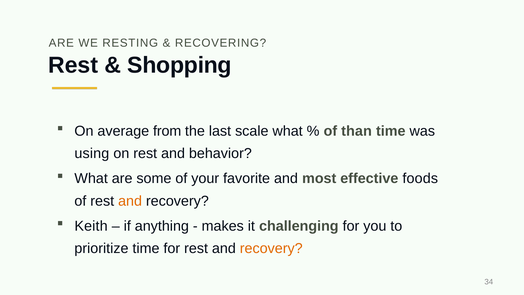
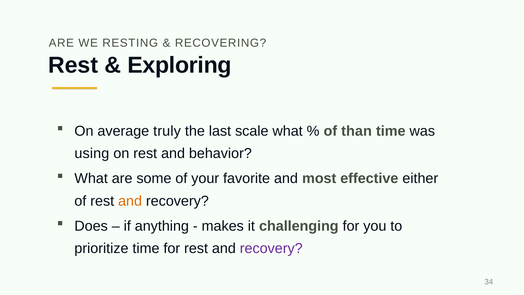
Shopping: Shopping -> Exploring (179, 65)
from: from -> truly (167, 131)
foods: foods -> either (420, 178)
Keith: Keith -> Does (91, 226)
recovery colour: orange -> purple (271, 248)
